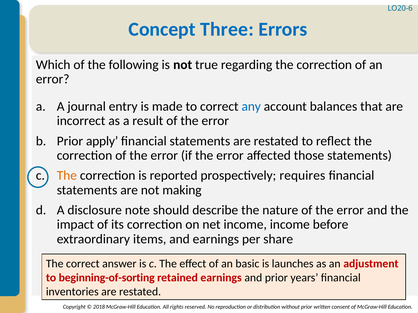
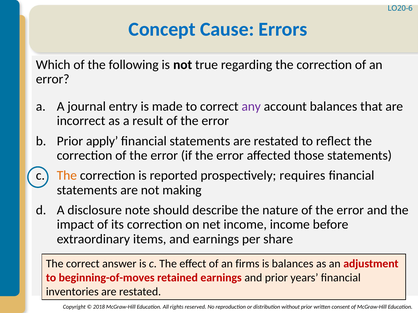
Three: Three -> Cause (227, 30)
any colour: blue -> purple (251, 107)
basic: basic -> firms (247, 264)
is launches: launches -> balances (293, 264)
beginning-of-sorting: beginning-of-sorting -> beginning-of-moves (107, 278)
